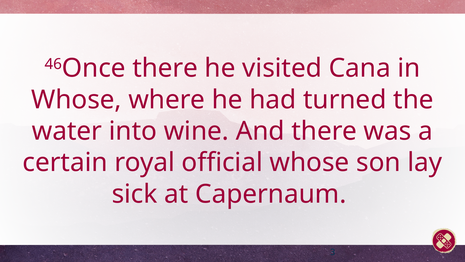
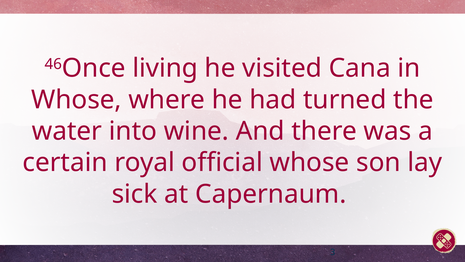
there: there -> living (165, 68)
